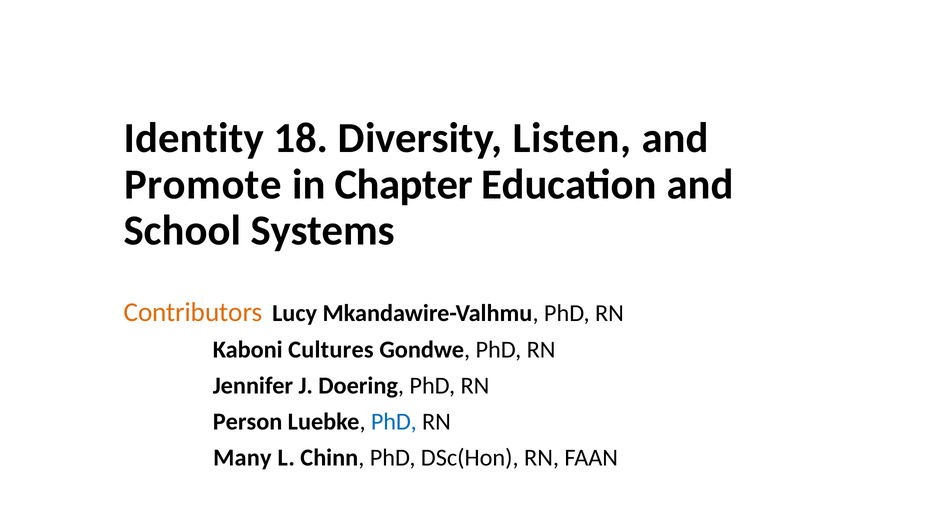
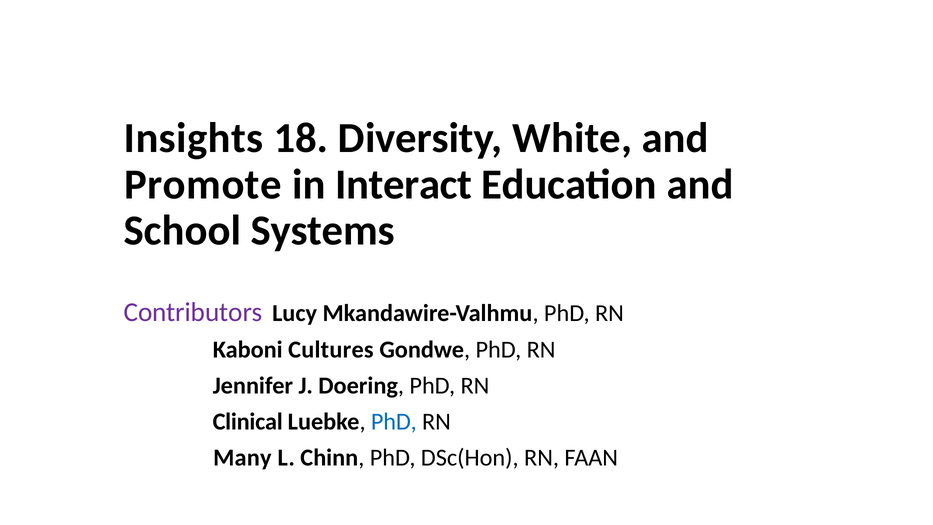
Identity: Identity -> Insights (194, 138)
Listen: Listen -> White (572, 138)
Chapter: Chapter -> Interact (404, 184)
Contributors colour: orange -> purple (193, 312)
Person: Person -> Clinical (248, 422)
